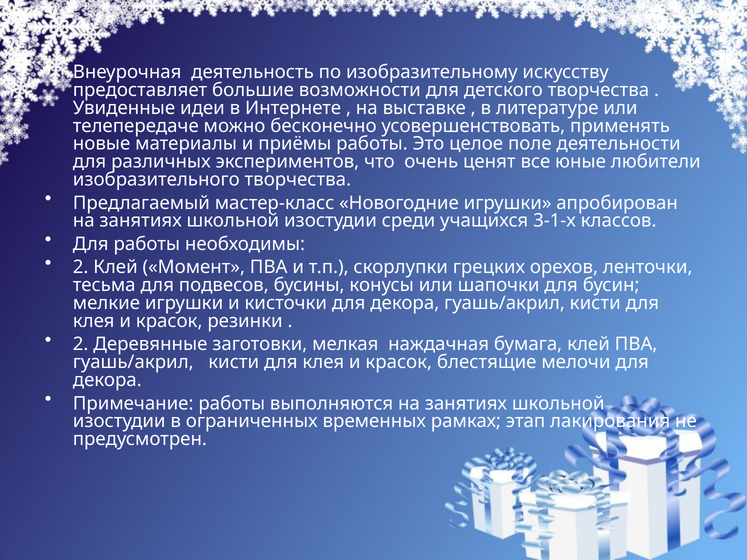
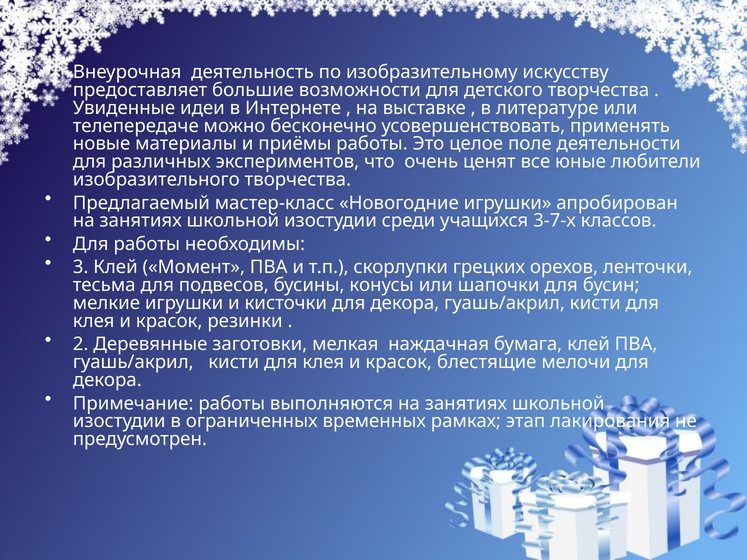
3-1-х: 3-1-х -> 3-7-х (554, 221)
2: 2 -> 3 (81, 267)
